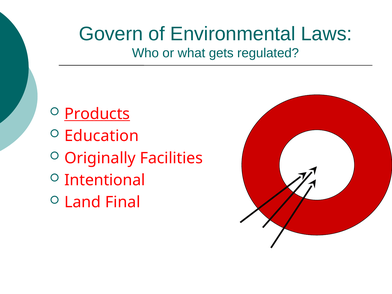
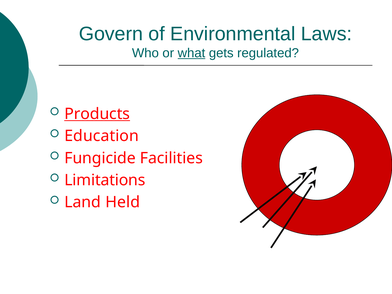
what underline: none -> present (191, 53)
Originally: Originally -> Fungicide (100, 158)
Intentional: Intentional -> Limitations (105, 180)
Final: Final -> Held (123, 202)
